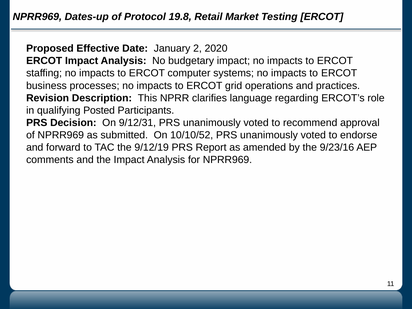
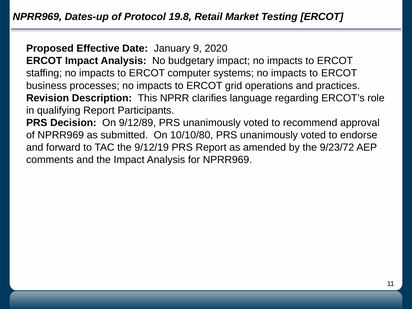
2: 2 -> 9 (198, 49)
qualifying Posted: Posted -> Report (99, 110)
9/12/31: 9/12/31 -> 9/12/89 (137, 123)
10/10/52: 10/10/52 -> 10/10/80 (192, 135)
9/23/16: 9/23/16 -> 9/23/72 (337, 147)
